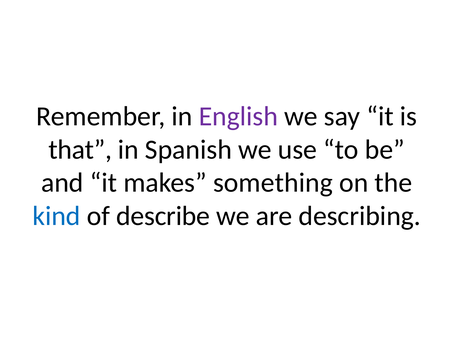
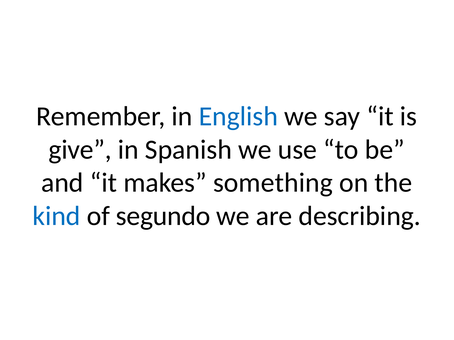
English colour: purple -> blue (238, 116)
that: that -> give (80, 150)
describe: describe -> segundo (163, 216)
